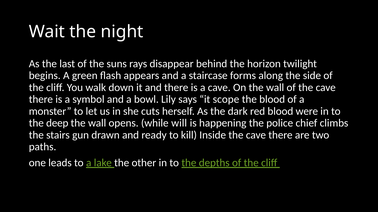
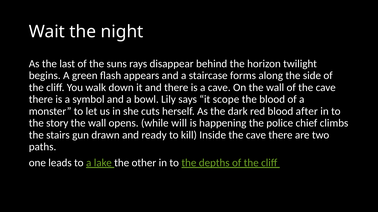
were: were -> after (307, 112)
deep: deep -> story (57, 123)
